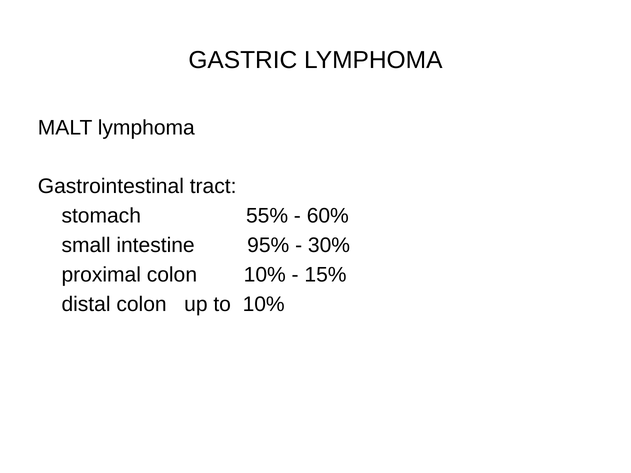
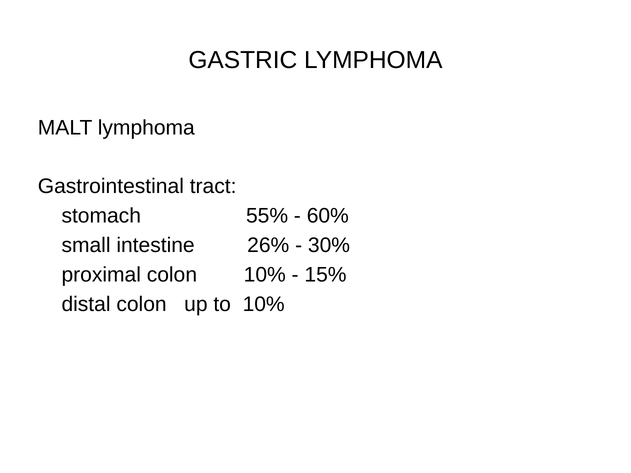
95%: 95% -> 26% (268, 245)
